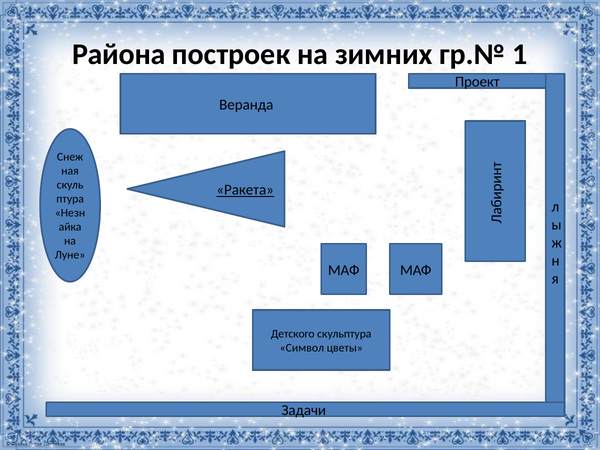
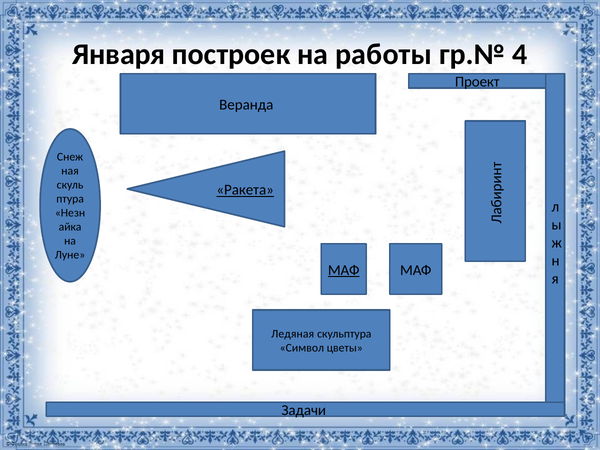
Района: Района -> Января (119, 54)
зимних: зимних -> работы (384, 54)
1: 1 -> 4 (520, 54)
МАФ underline: none -> present (344, 270)
Детского: Детского -> Ледяная (293, 334)
